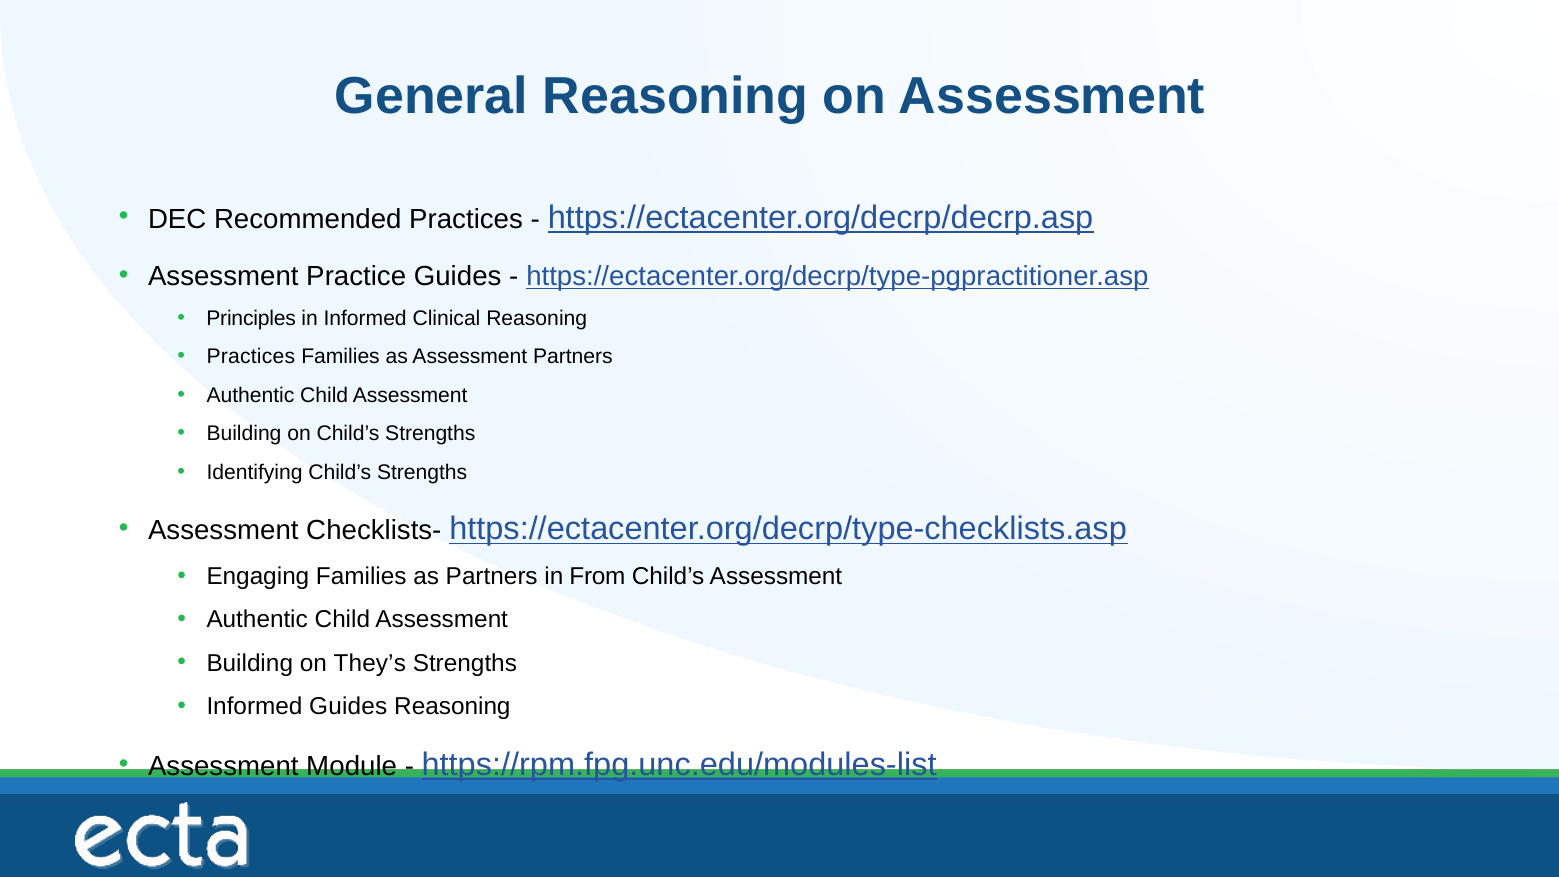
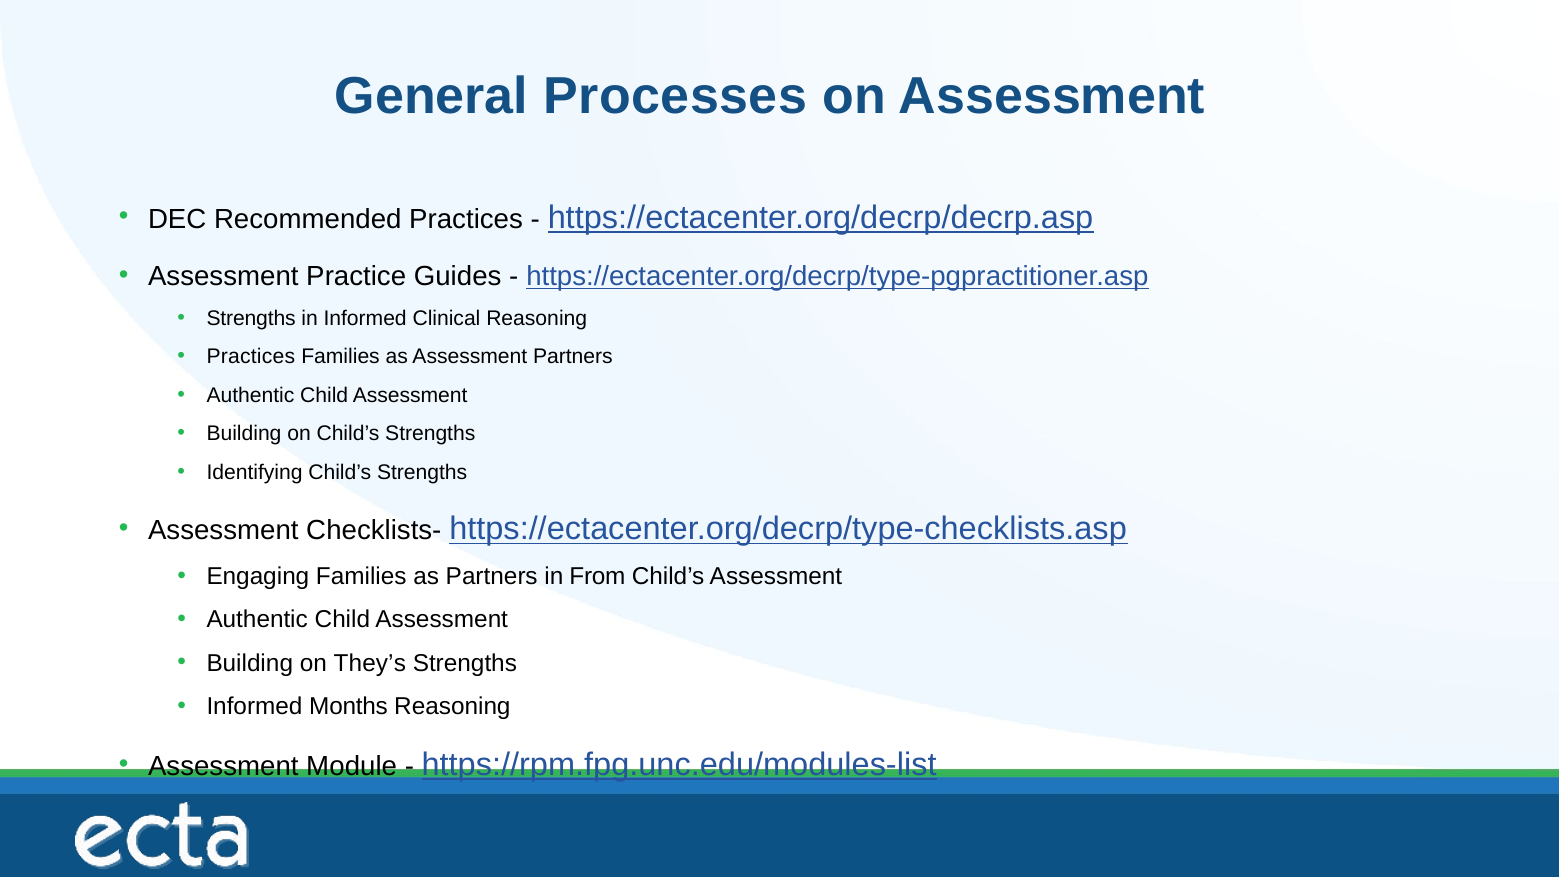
General Reasoning: Reasoning -> Processes (675, 96)
Principles: Principles -> Strengths (251, 318)
Informed Guides: Guides -> Months (349, 706)
